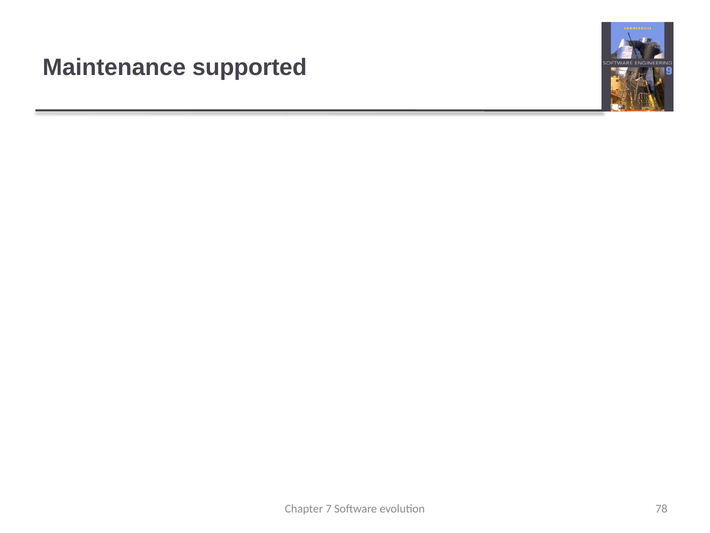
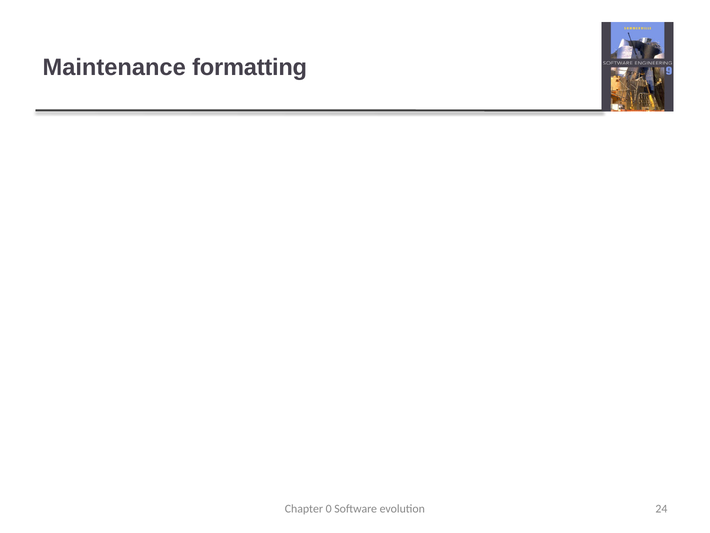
supported: supported -> formatting (250, 67)
7: 7 -> 0 (329, 508)
78: 78 -> 24 (661, 508)
